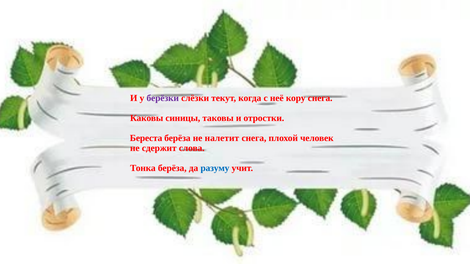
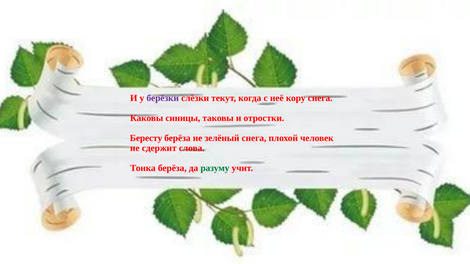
Береста: Береста -> Бересту (146, 138)
налетит: налетит -> зелёный (222, 138)
разуму colour: blue -> green (215, 168)
